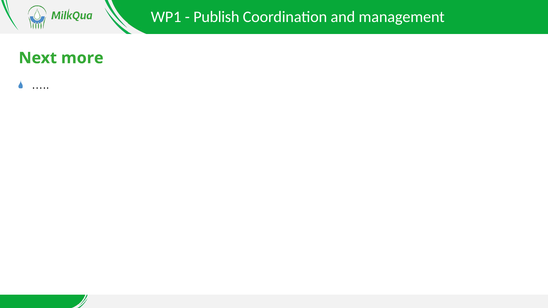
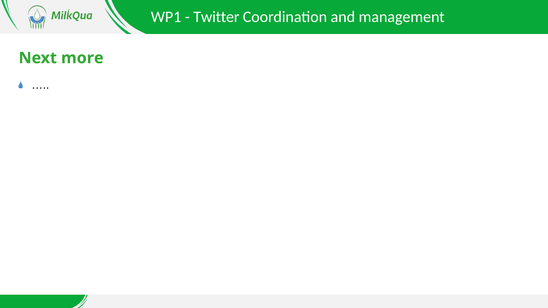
Publish: Publish -> Twitter (216, 17)
